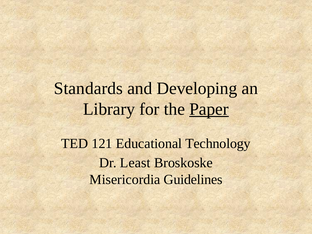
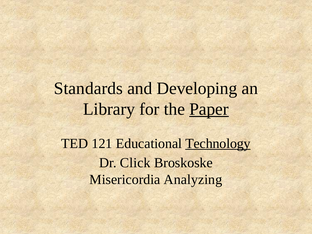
Technology underline: none -> present (218, 143)
Least: Least -> Click (135, 163)
Guidelines: Guidelines -> Analyzing (193, 180)
